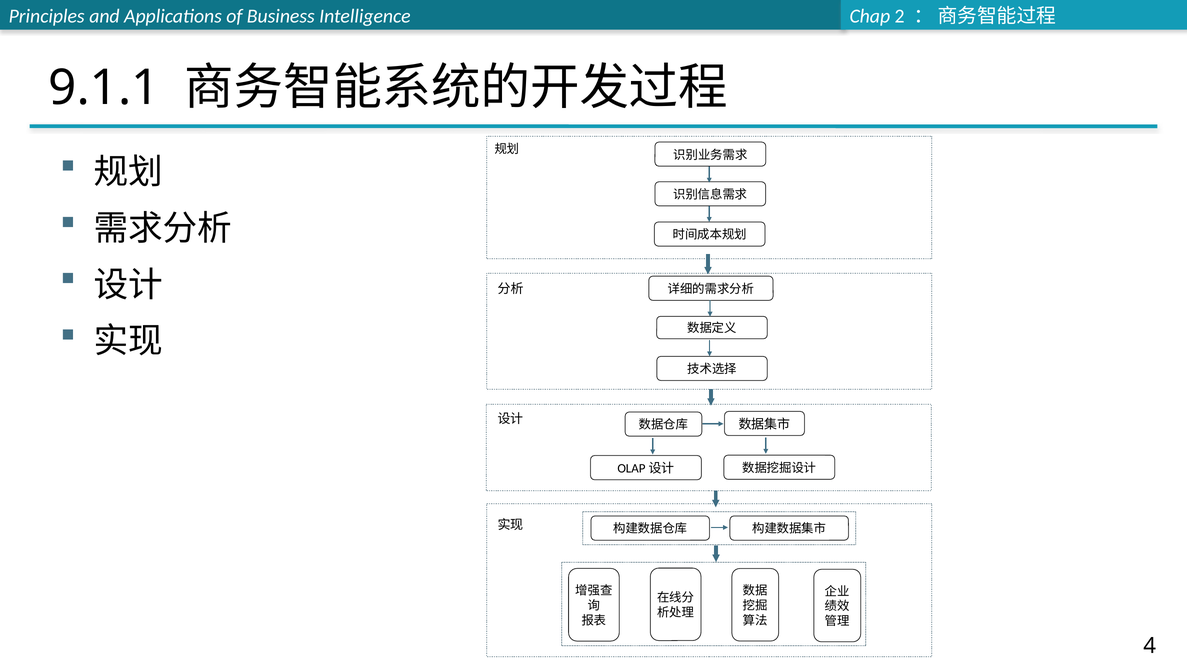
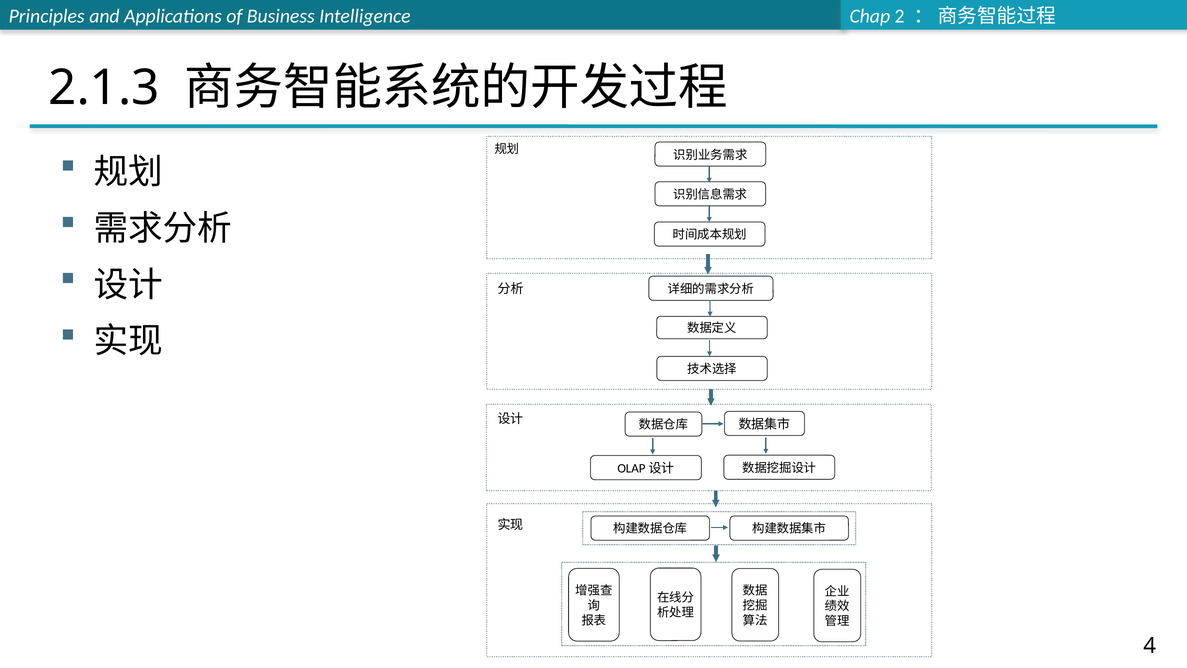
9.1.1: 9.1.1 -> 2.1.3 (104, 88)
